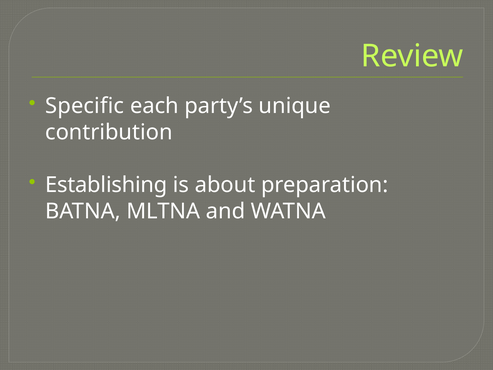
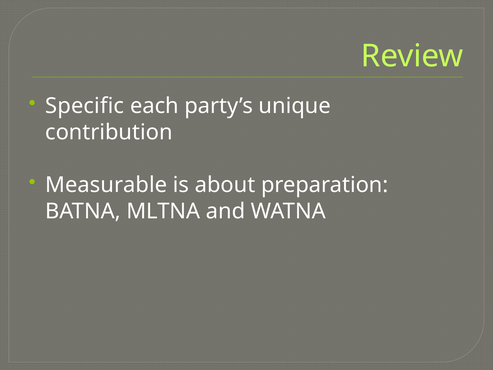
Establishing: Establishing -> Measurable (106, 185)
